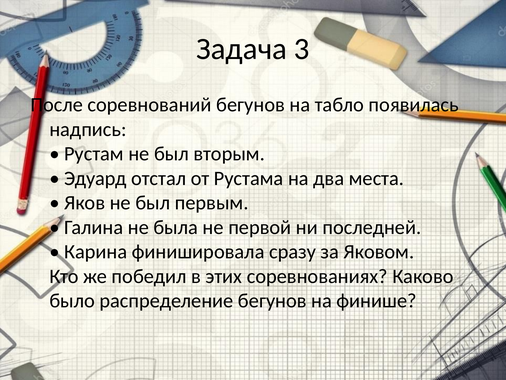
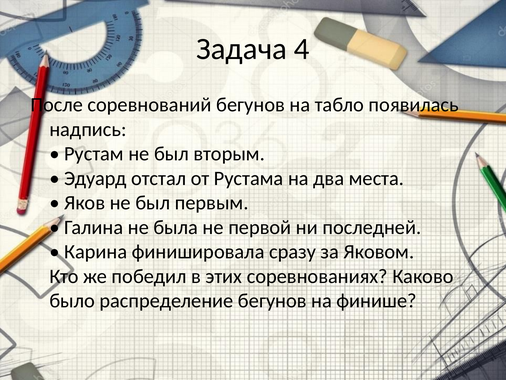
3: 3 -> 4 (302, 49)
